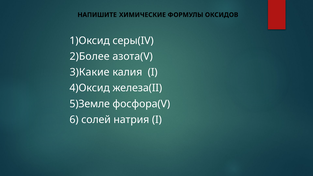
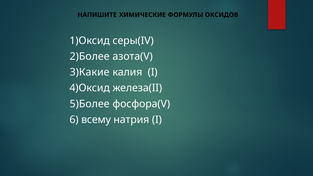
5)Земле: 5)Земле -> 5)Более (90, 104)
солей: солей -> всему (96, 120)
